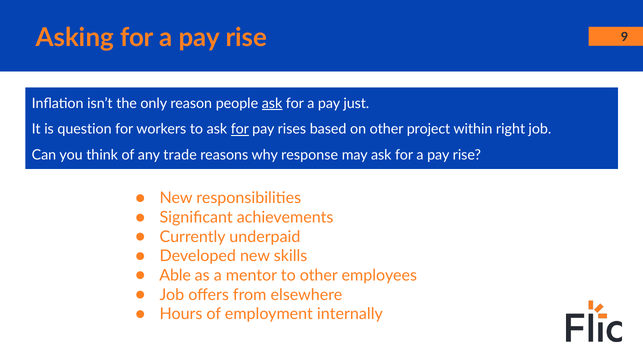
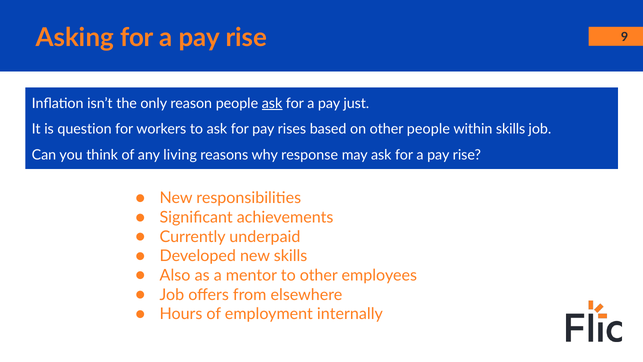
for underline: present -> none (240, 129)
other project: project -> people (428, 129)
within right: right -> skills (511, 129)
trade: trade -> living (180, 155)
Able: Able -> Also (175, 275)
